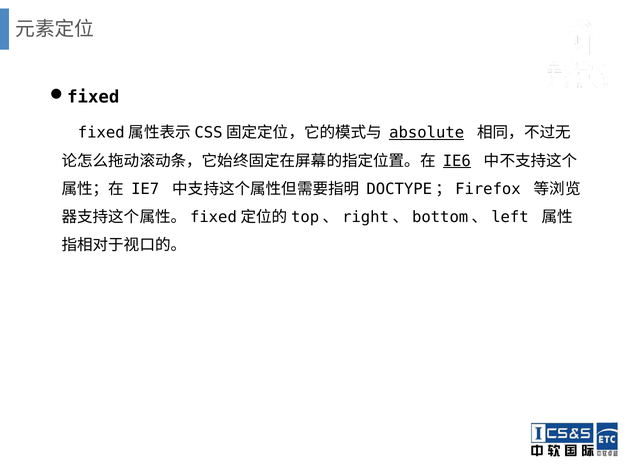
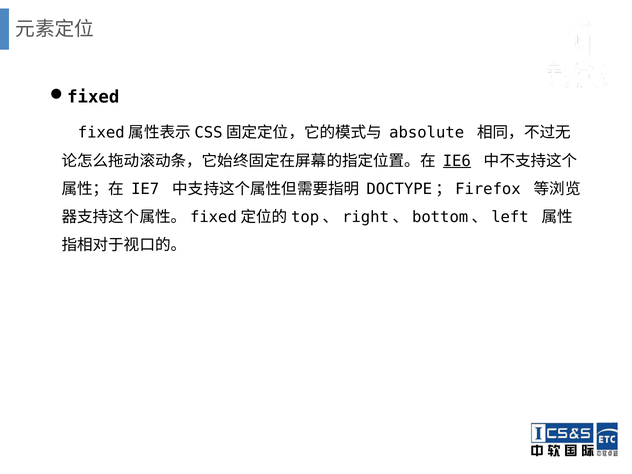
absolute underline: present -> none (427, 133)
